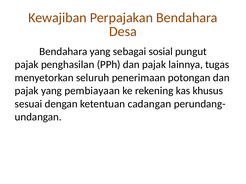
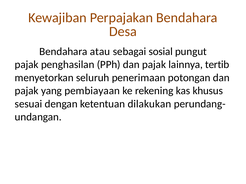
Bendahara yang: yang -> atau (100, 52)
tugas: tugas -> tertib (217, 65)
cadangan: cadangan -> dilakukan (149, 104)
